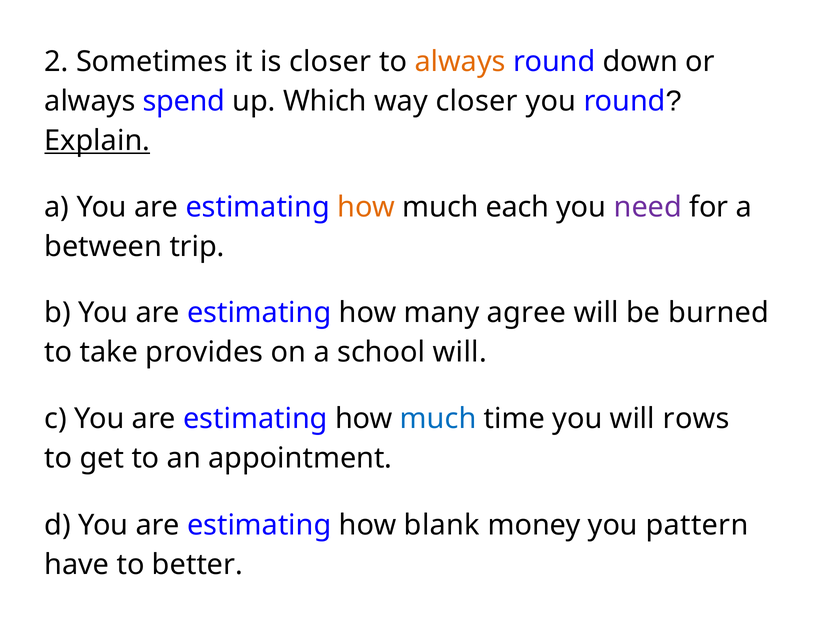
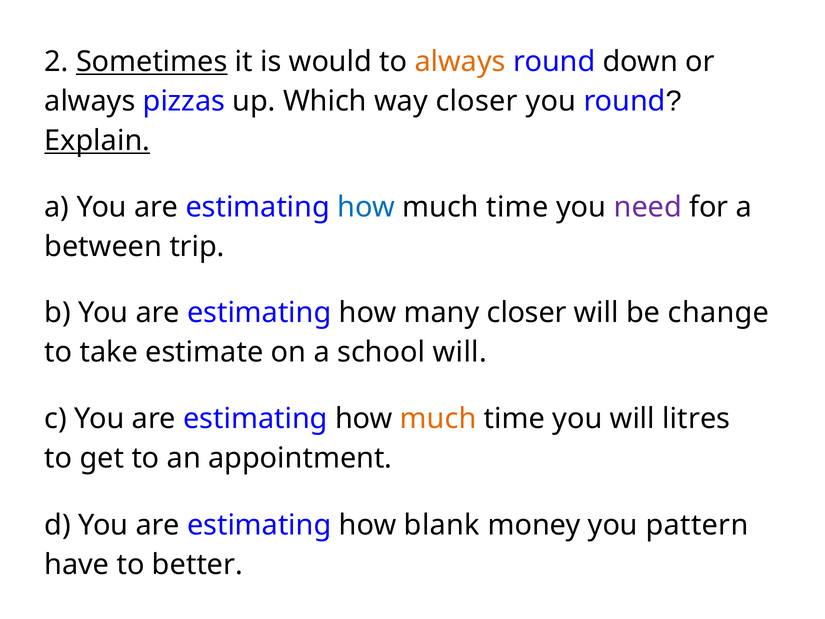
Sometimes underline: none -> present (152, 62)
is closer: closer -> would (330, 62)
spend: spend -> pizzas (184, 101)
how colour: orange -> blue (366, 207)
each: each -> time (517, 207)
many agree: agree -> closer (527, 312)
burned: burned -> change (719, 312)
provides: provides -> estimate (204, 352)
much colour: blue -> orange (438, 419)
rows: rows -> litres (696, 419)
